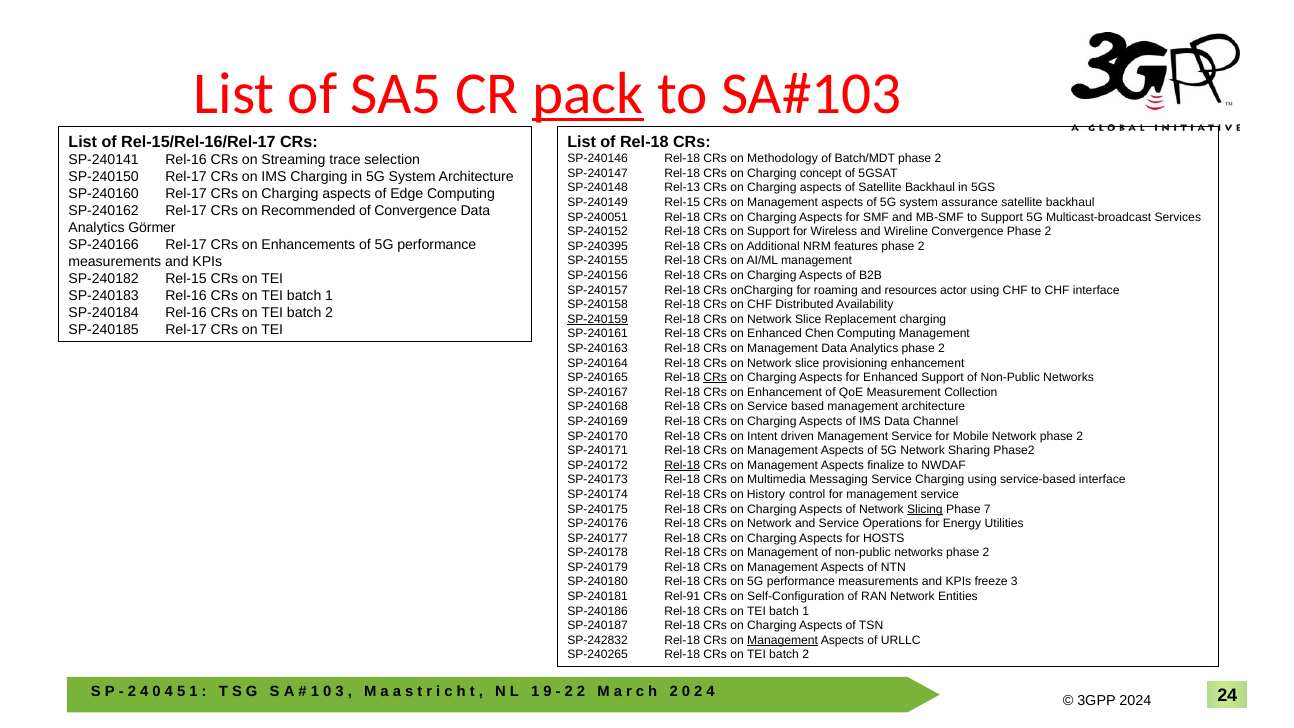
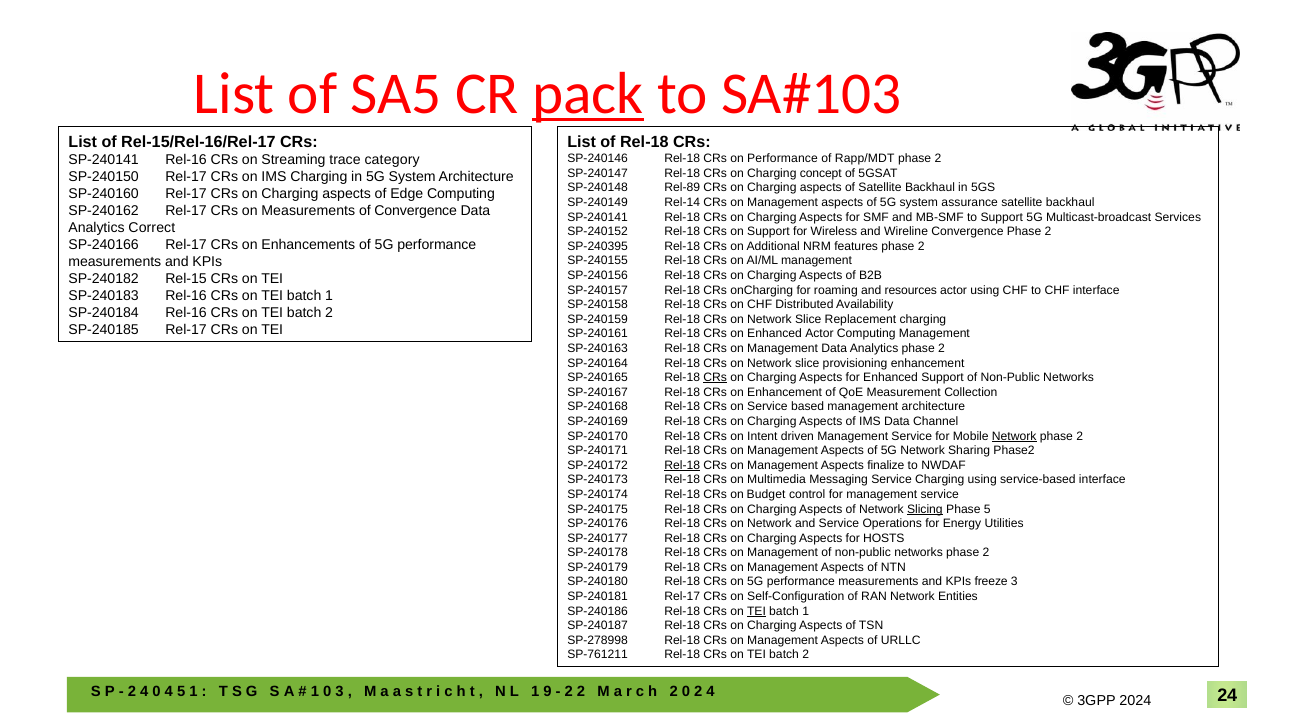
on Methodology: Methodology -> Performance (783, 159)
Batch/MDT: Batch/MDT -> Rapp/MDT (865, 159)
selection: selection -> category (392, 160)
Rel-13: Rel-13 -> Rel-89 (682, 188)
SP-240149 Rel-15: Rel-15 -> Rel-14 (682, 202)
on Recommended: Recommended -> Measurements (308, 211)
SP-240051: SP-240051 -> SP-240141 (598, 217)
Görmer: Görmer -> Correct (152, 228)
SP-240159 underline: present -> none (598, 319)
Enhanced Chen: Chen -> Actor (819, 334)
Network underline: none -> present (1014, 436)
History: History -> Budget (766, 494)
Phase 7: 7 -> 5 (987, 509)
SP-240181 Rel-91: Rel-91 -> Rel-17 (682, 596)
TEI underline: none -> present (756, 611)
SP-242832: SP-242832 -> SP-278998 (598, 640)
Management underline: present -> none (783, 640)
SP-240265: SP-240265 -> SP-761211 (598, 655)
